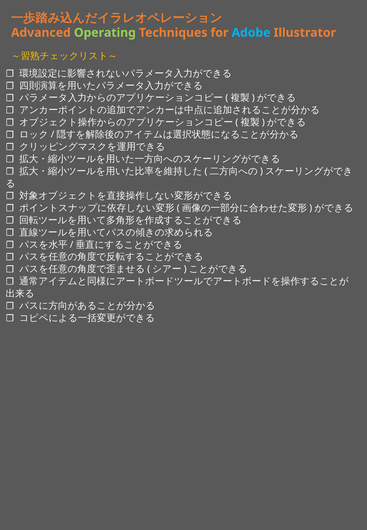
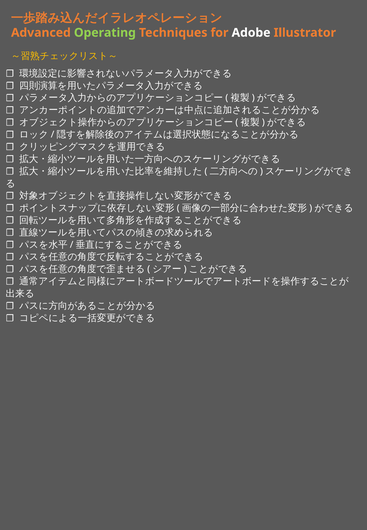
Adobe colour: light blue -> white (251, 33)
